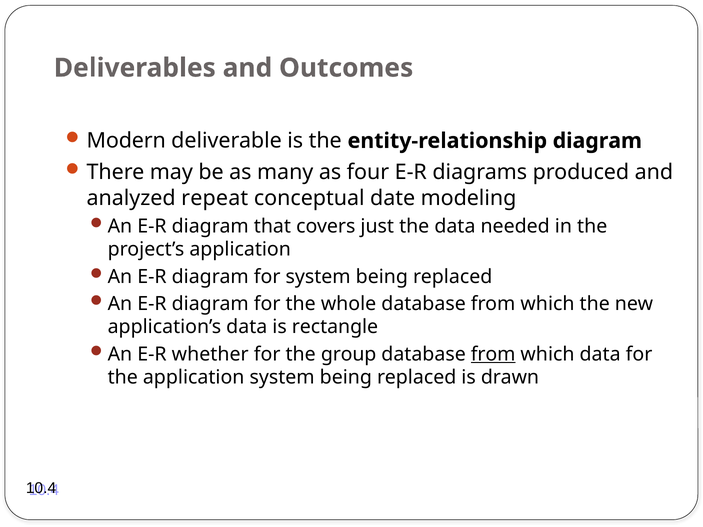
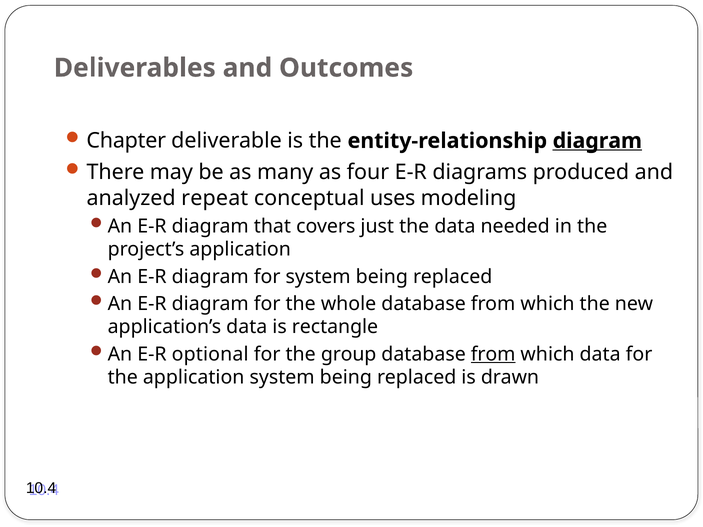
Modern: Modern -> Chapter (126, 141)
diagram underline: none -> present (597, 141)
date: date -> uses (393, 198)
whether: whether -> optional (210, 354)
